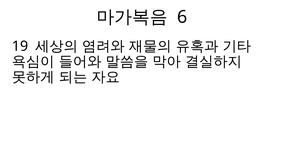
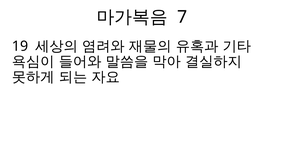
6: 6 -> 7 (182, 17)
